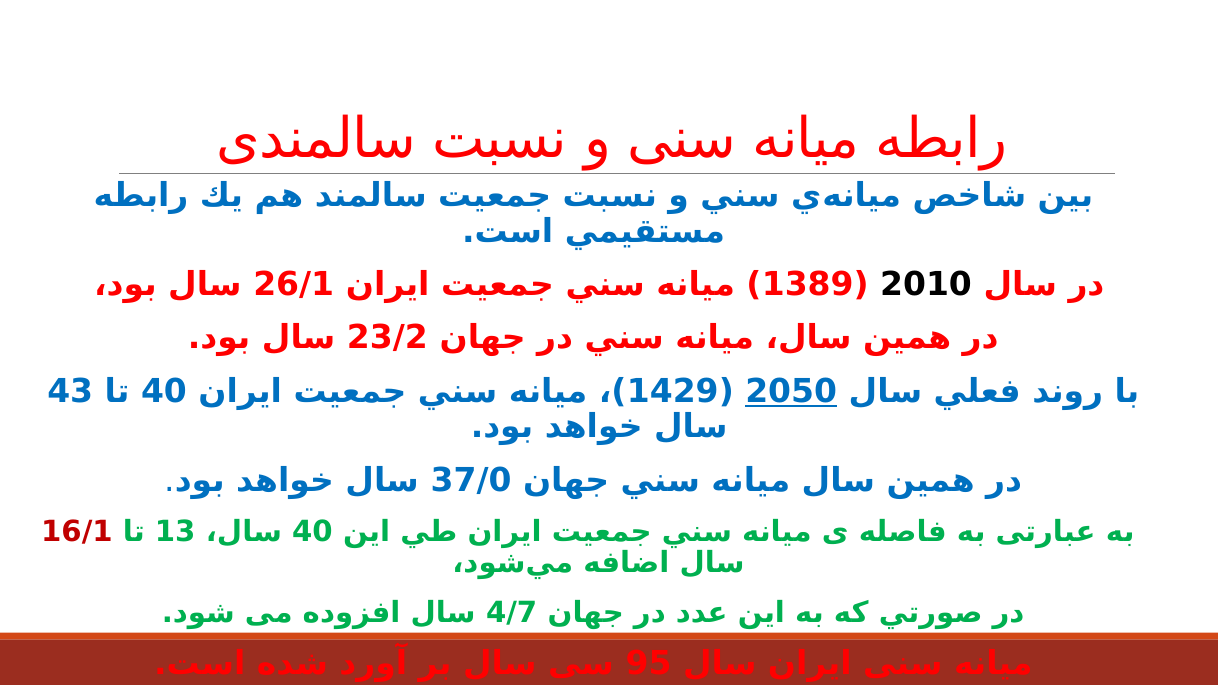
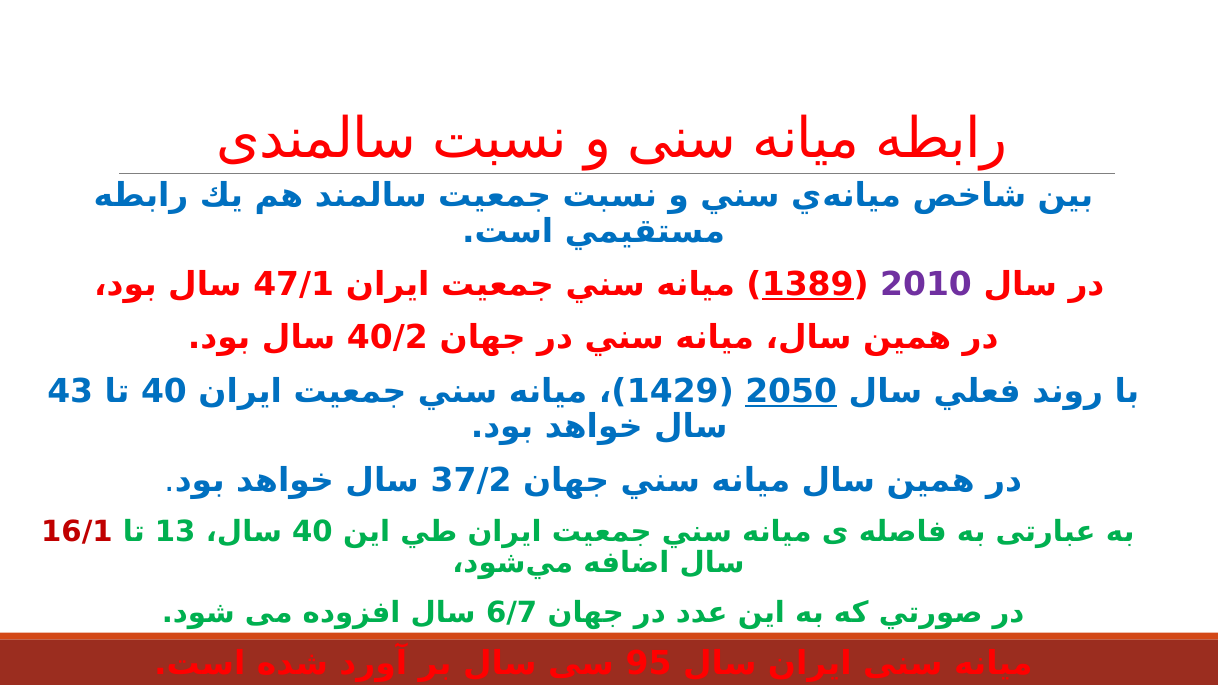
26/1: 26/1 -> 47/1 (294, 285)
1389 underline: none -> present (808, 285)
2010 colour: black -> purple (926, 285)
23/2: 23/2 -> 40/2 (387, 338)
37/0: 37/0 -> 37/2 (471, 480)
4/7: 4/7 -> 6/7 (512, 613)
